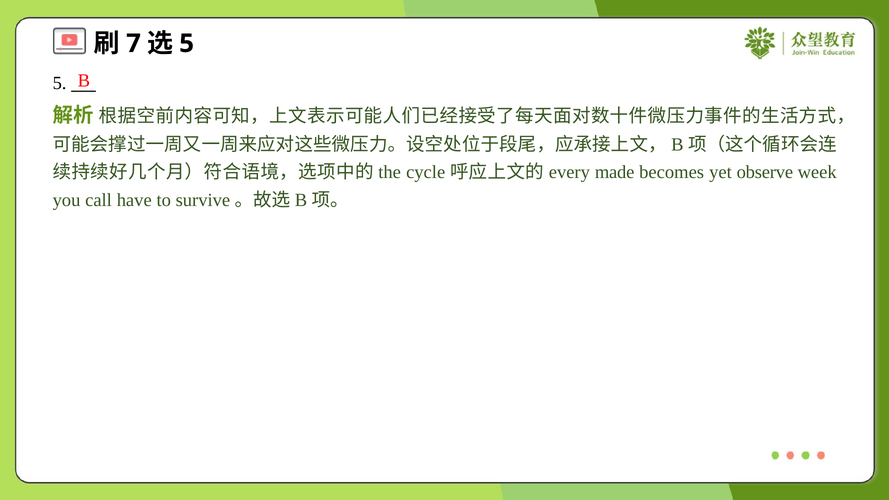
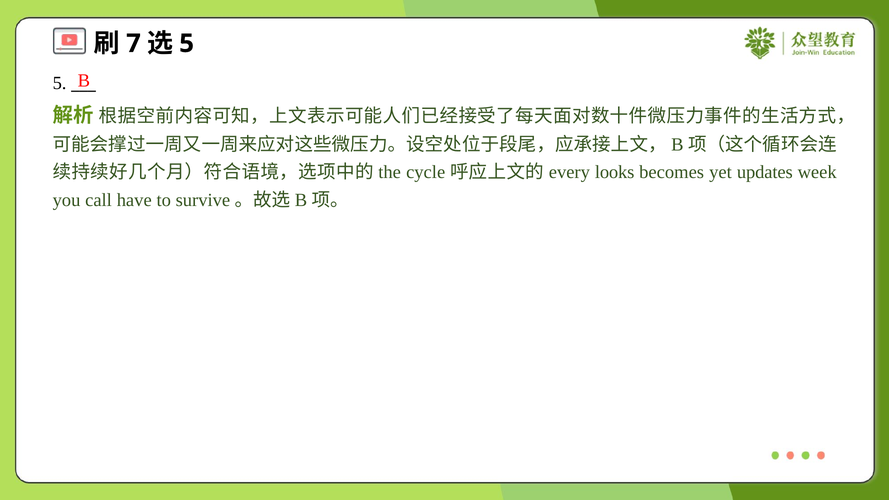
made: made -> looks (615, 172)
observe: observe -> updates (765, 172)
